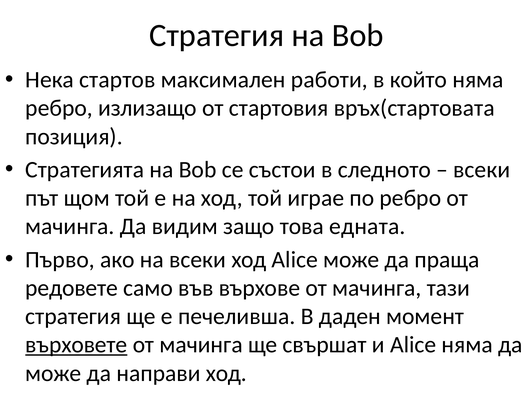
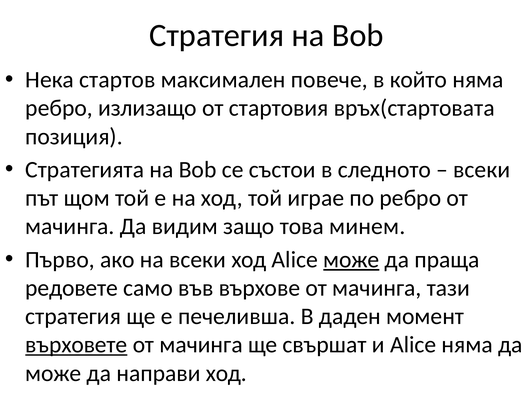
работи: работи -> повече (329, 80)
едната: едната -> минем (367, 227)
може underline: none -> present (351, 260)
